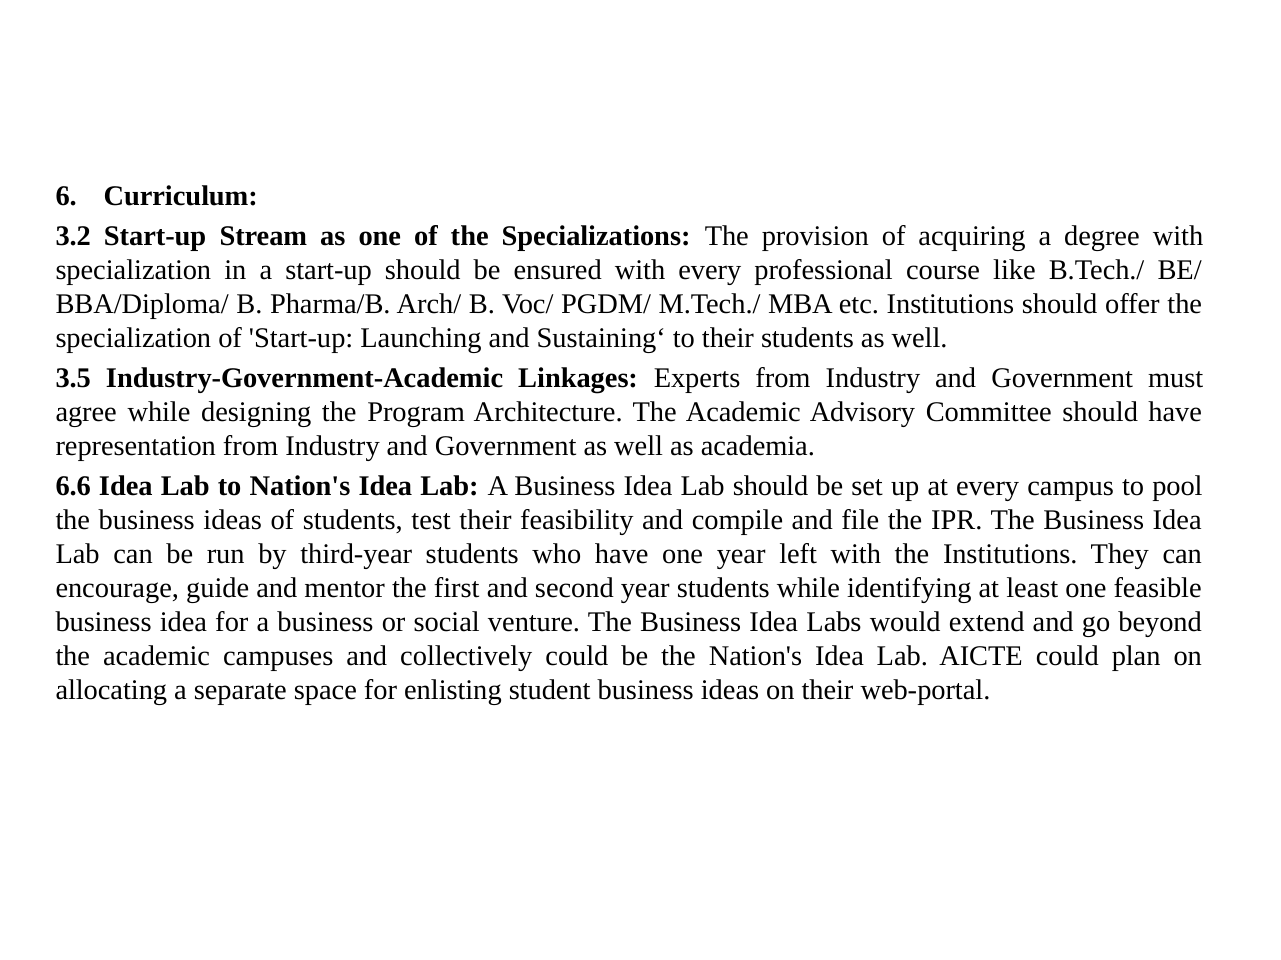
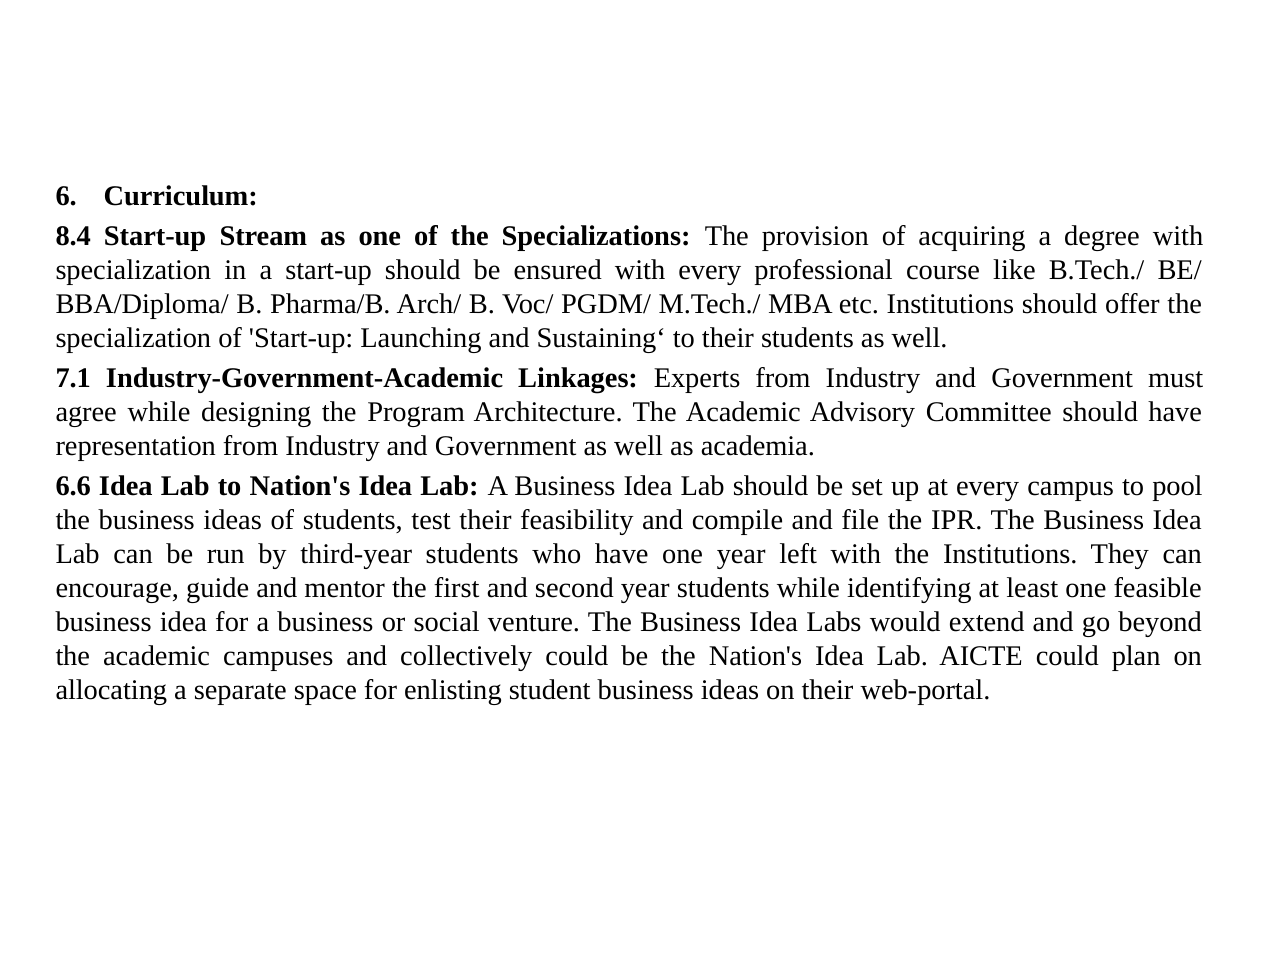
3.2: 3.2 -> 8.4 (73, 236)
3.5: 3.5 -> 7.1 (73, 378)
